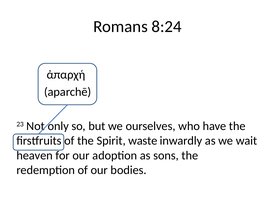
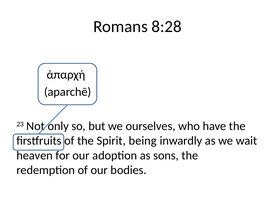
8:24: 8:24 -> 8:28 (167, 27)
waste: waste -> being (143, 141)
